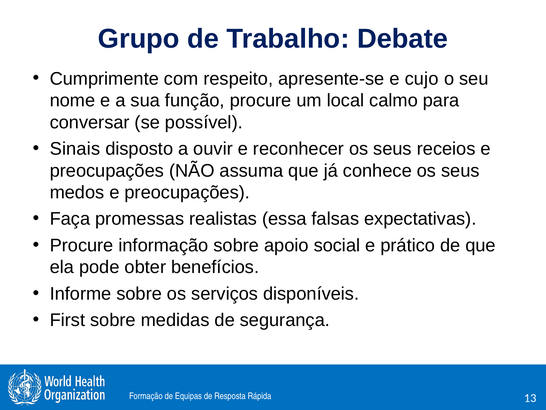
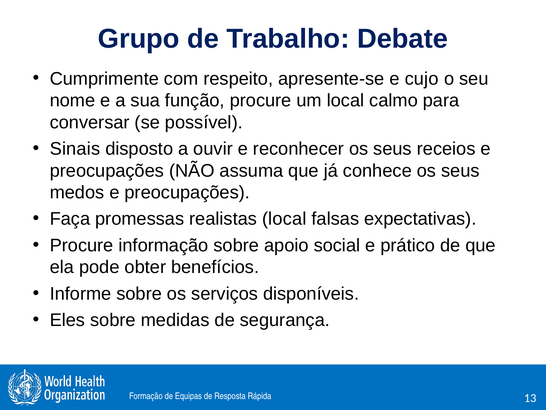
realistas essa: essa -> local (284, 219)
First: First -> Eles (67, 320)
